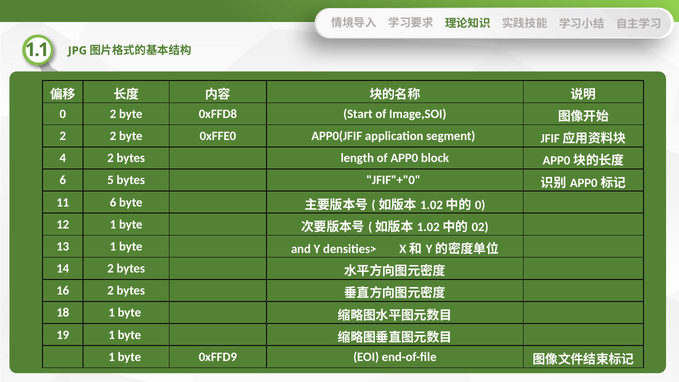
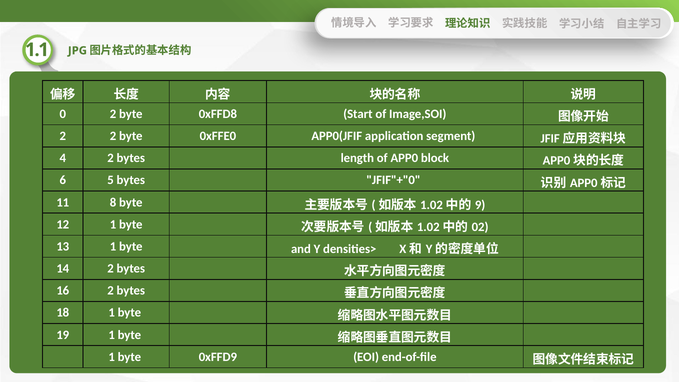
11 6: 6 -> 8 (113, 202)
0: 0 -> 9 (480, 205)
